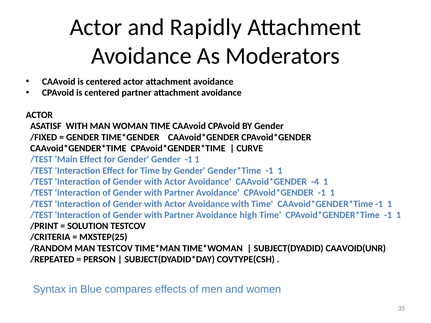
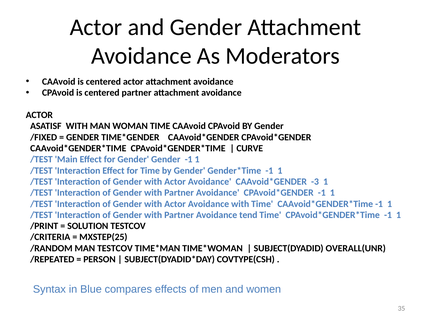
and Rapidly: Rapidly -> Gender (206, 27)
-4: -4 -> -3 (315, 182)
high: high -> tend (248, 215)
CAAVOID(UNR: CAAVOID(UNR -> OVERALL(UNR (356, 248)
